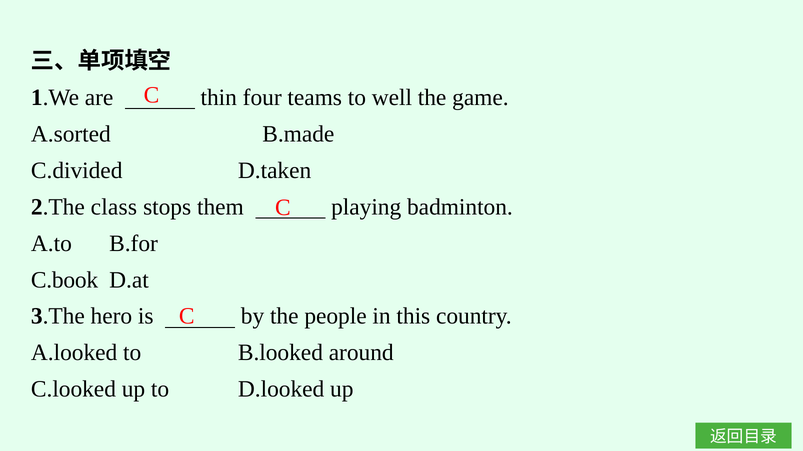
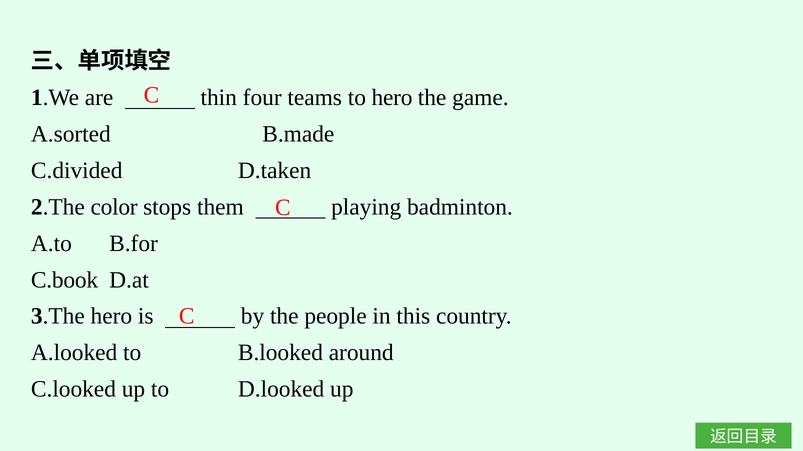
to well: well -> hero (392, 98)
class: class -> color (114, 207)
